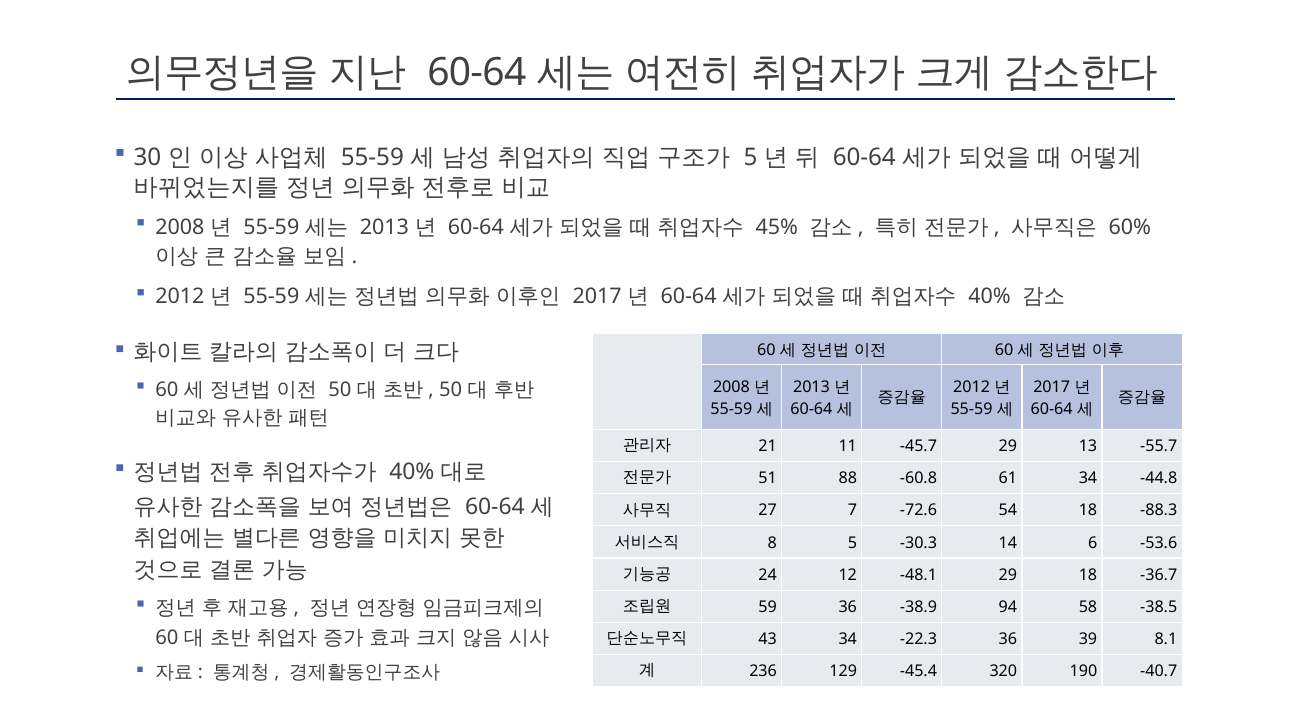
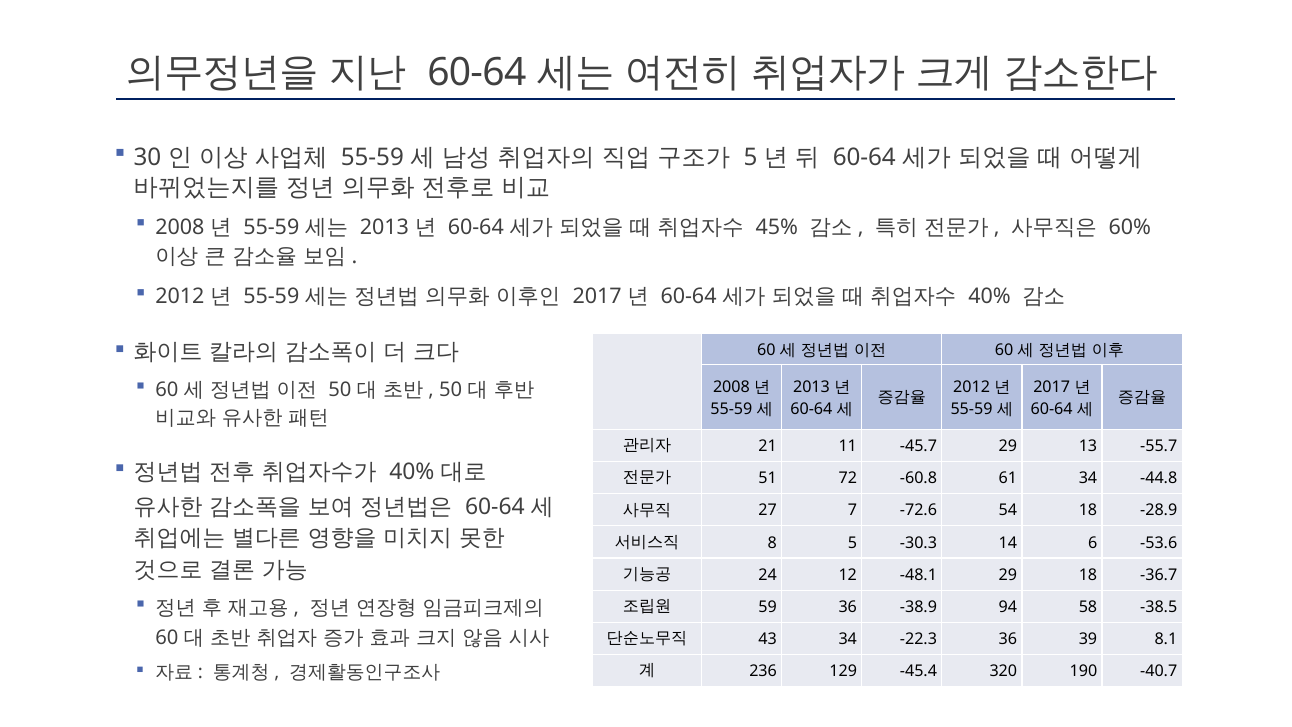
88: 88 -> 72 (848, 478)
-88.3: -88.3 -> -28.9 (1159, 510)
